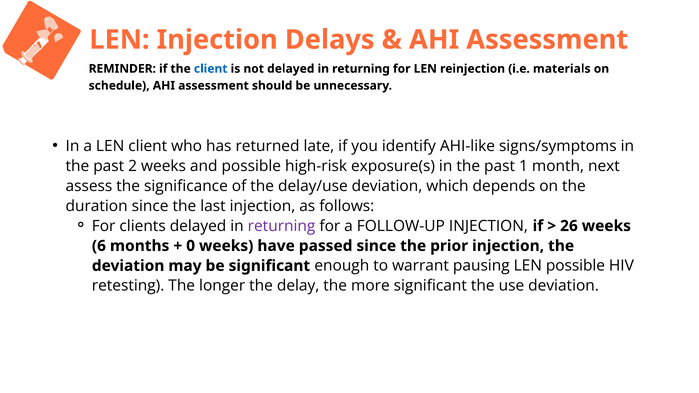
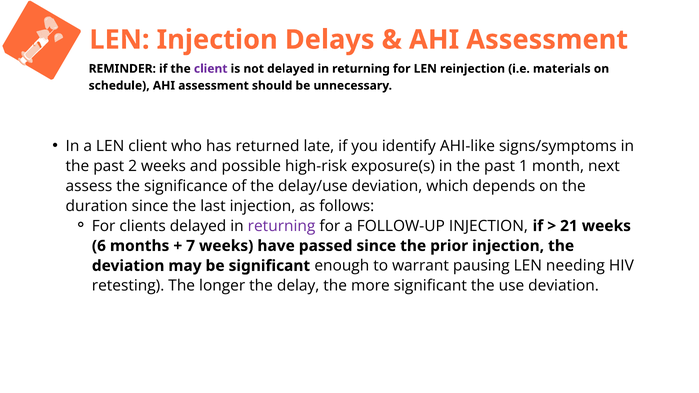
client colour: blue -> purple (211, 69)
26: 26 -> 21 (569, 226)
0: 0 -> 7 (191, 246)
LEN possible: possible -> needing (575, 266)
